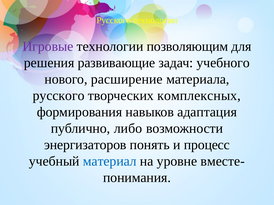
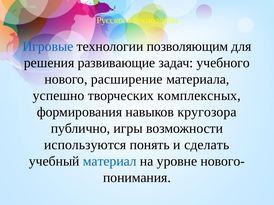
Игровые colour: purple -> blue (48, 46)
русского: русского -> успешно (59, 96)
адаптация: адаптация -> кругозора (207, 112)
либо: либо -> игры (128, 129)
энергизаторов: энергизаторов -> используются (85, 145)
процесс: процесс -> сделать (207, 145)
вместе-: вместе- -> нового- (223, 161)
